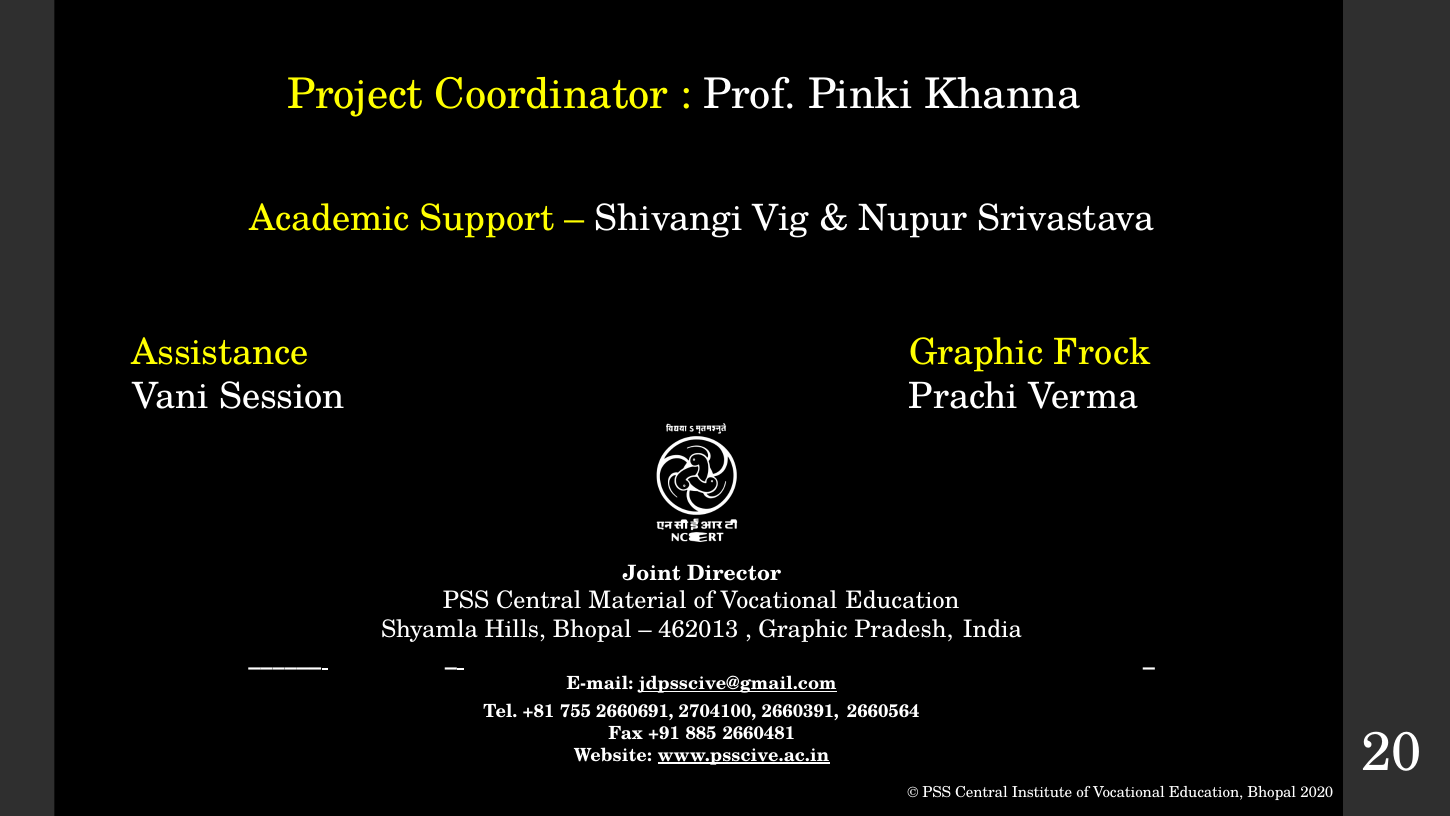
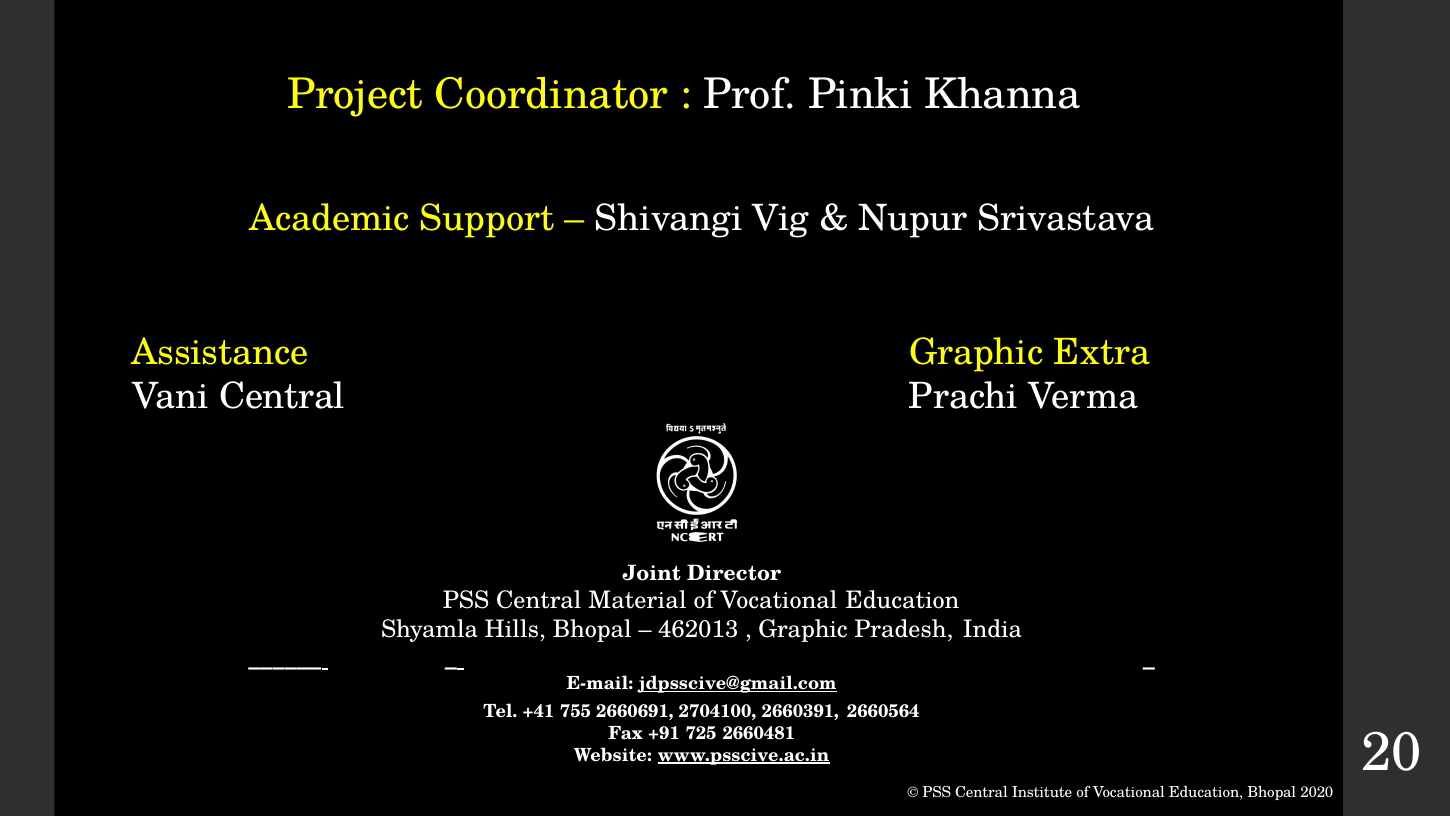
Frock: Frock -> Extra (1102, 352)
Vani Session: Session -> Central (282, 396)
+81: +81 -> +41 (539, 711)
885: 885 -> 725 (701, 733)
